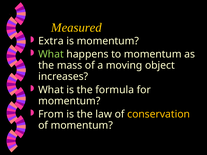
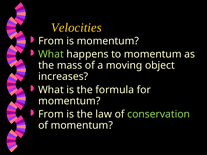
Measured: Measured -> Velocities (76, 28)
Extra: Extra -> From (51, 41)
conservation colour: yellow -> light green (159, 114)
